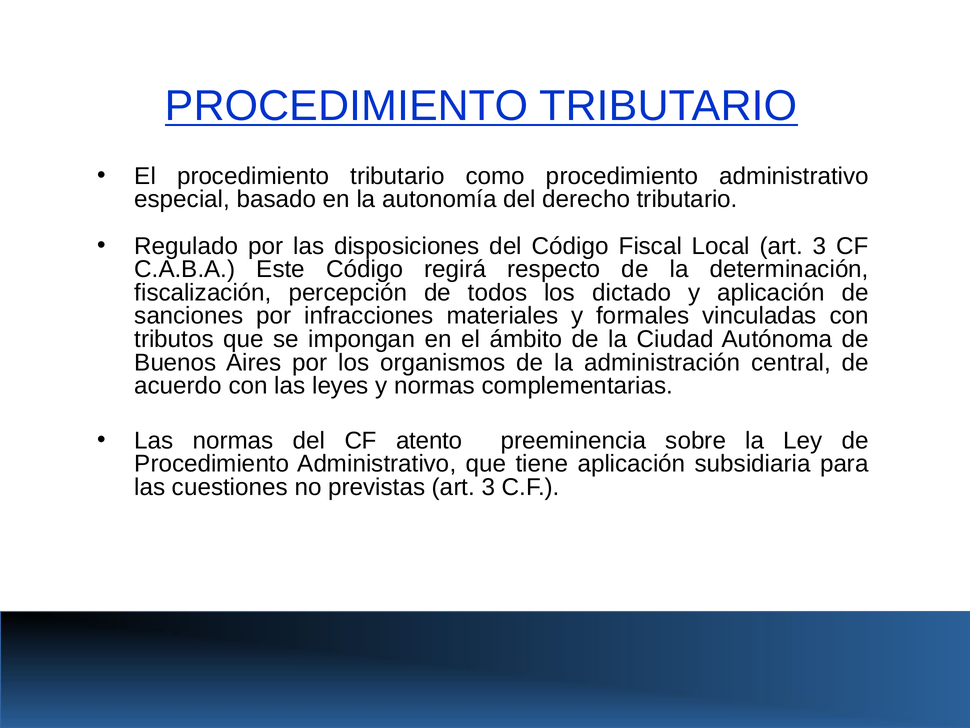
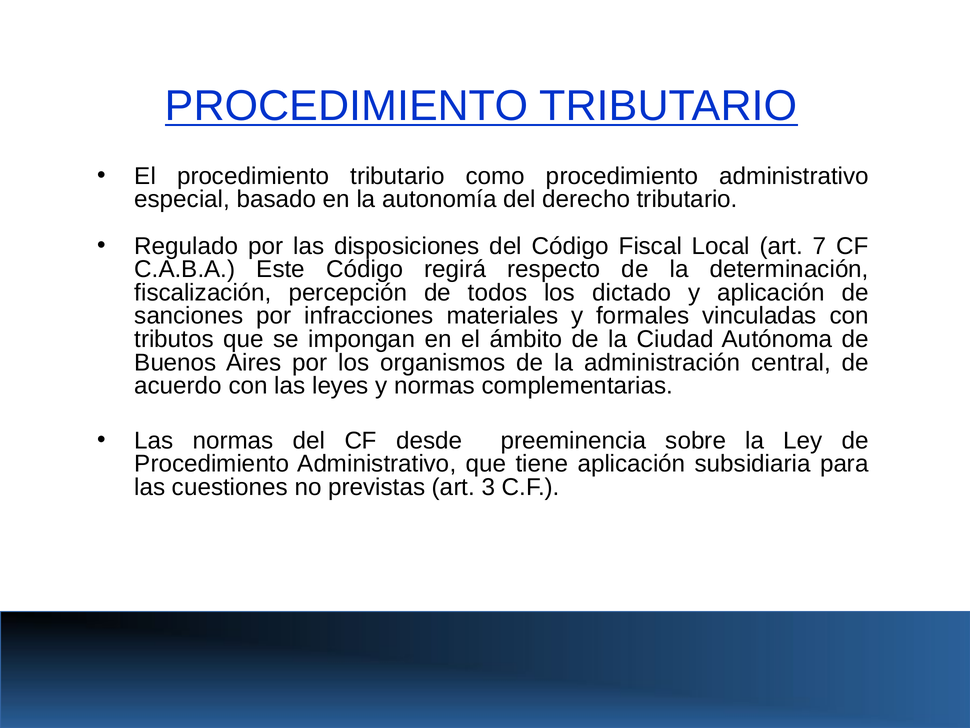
Local art 3: 3 -> 7 (820, 246)
atento: atento -> desde (429, 440)
